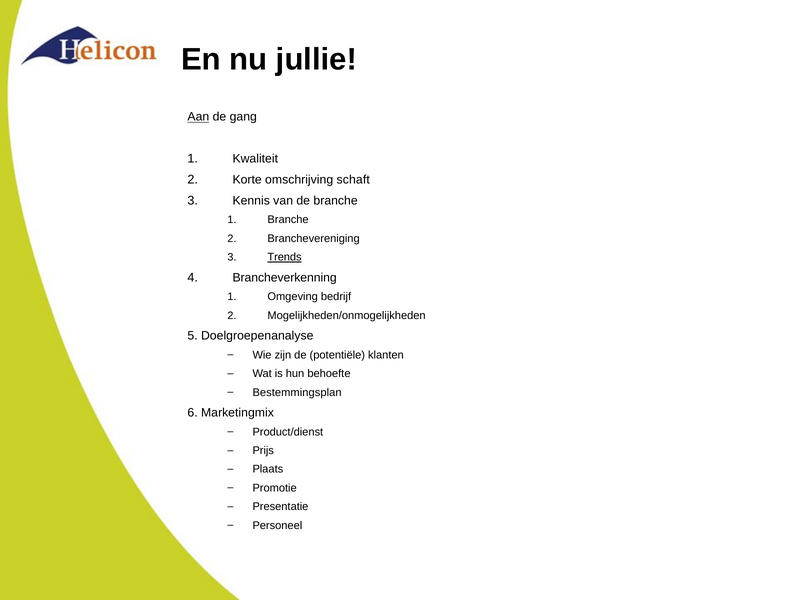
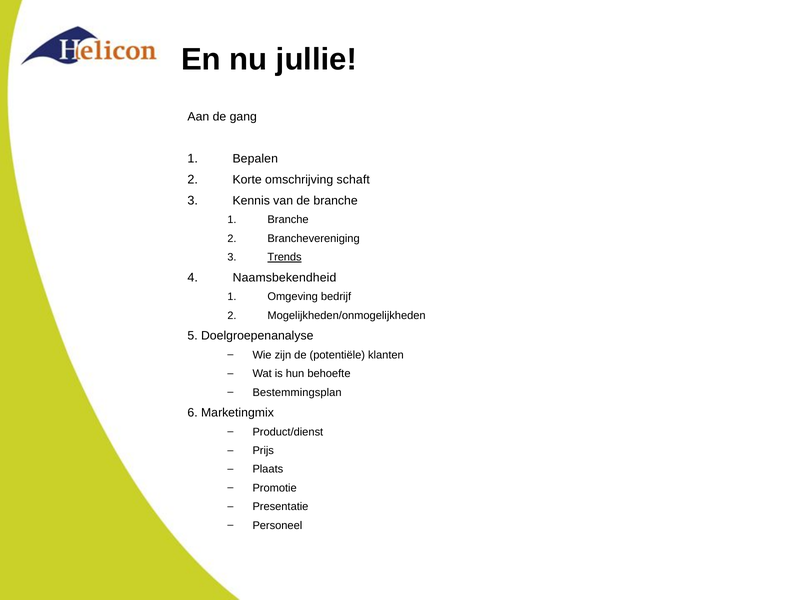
Aan underline: present -> none (198, 117)
Kwaliteit: Kwaliteit -> Bepalen (255, 159)
Brancheverkenning: Brancheverkenning -> Naamsbekendheid (285, 277)
